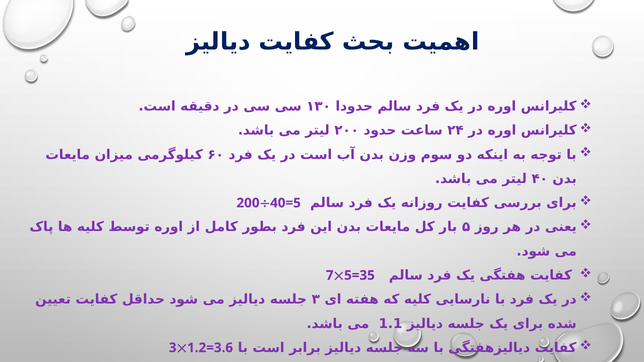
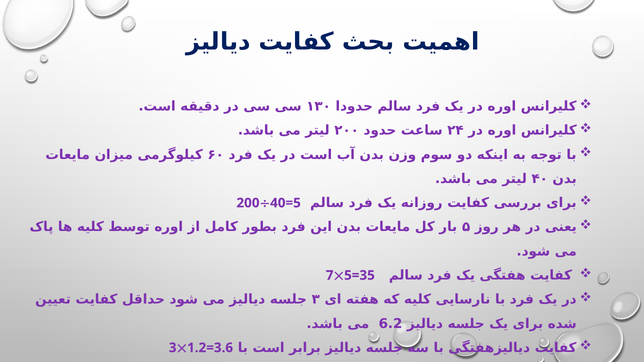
1.1: 1.1 -> 6.2 (391, 324)
